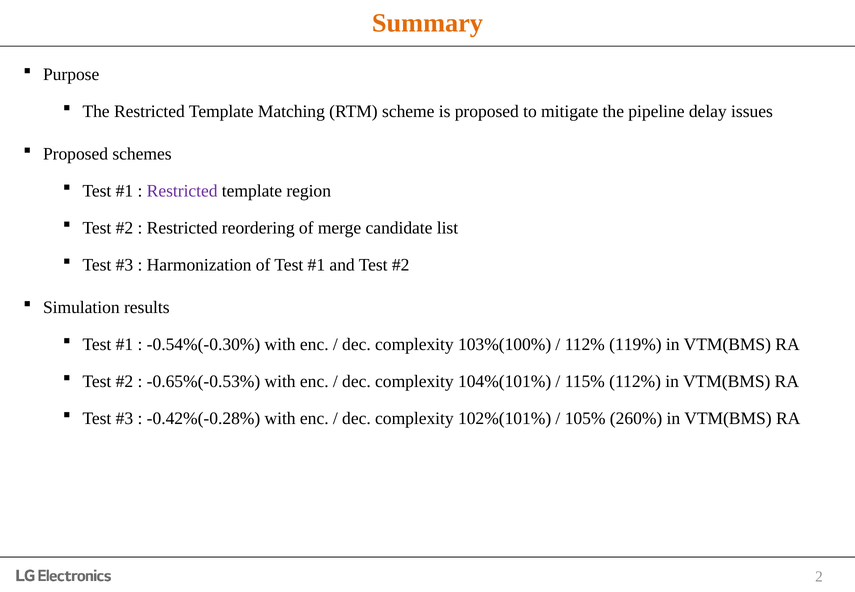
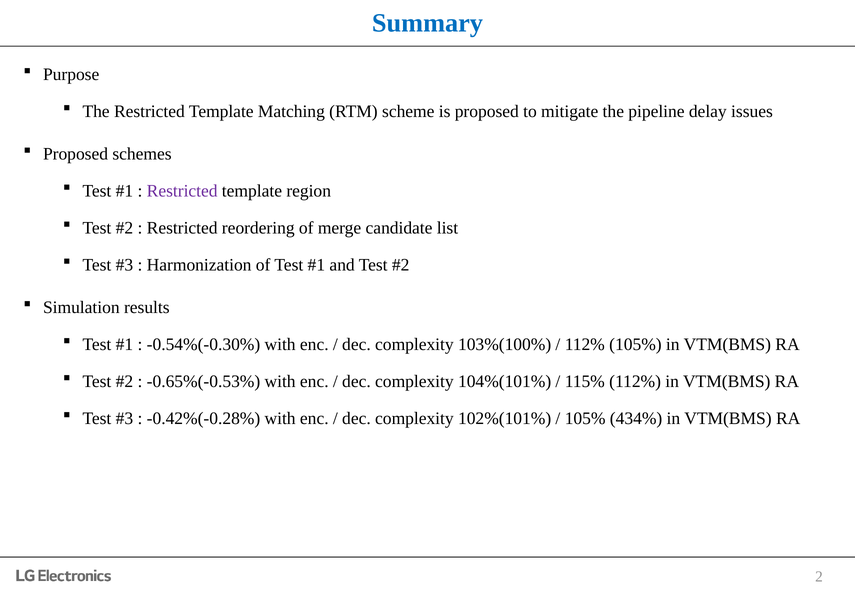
Summary colour: orange -> blue (427, 23)
112% 119%: 119% -> 105% (635, 344)
260%: 260% -> 434% (636, 418)
